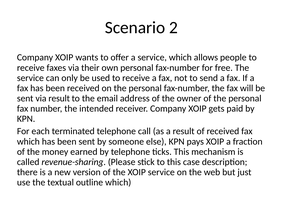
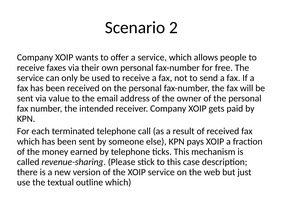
via result: result -> value (59, 98)
